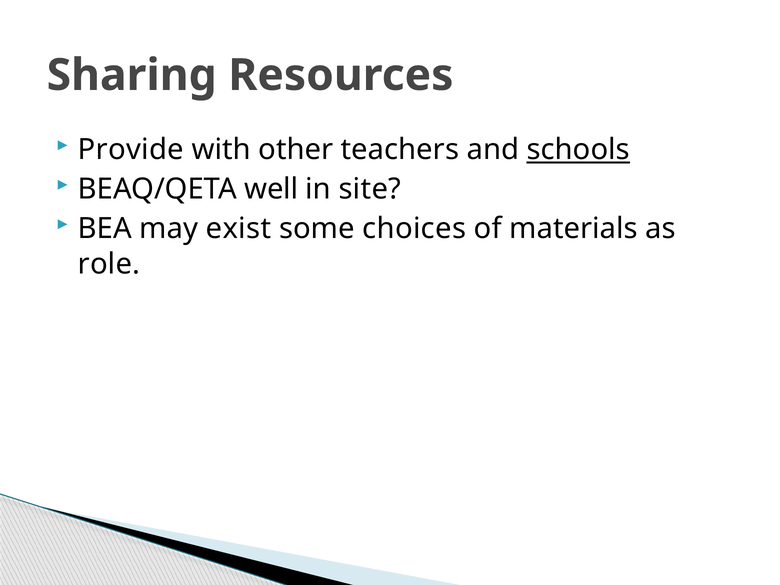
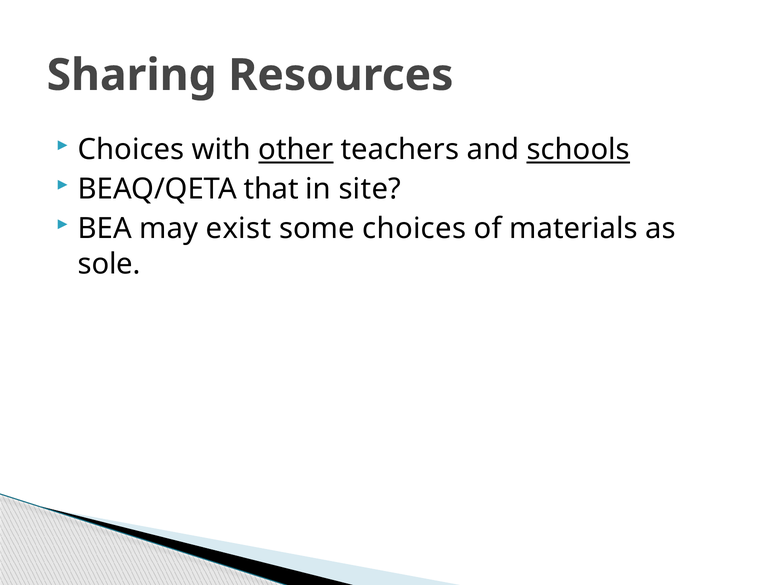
Provide: Provide -> Choices (131, 150)
other underline: none -> present (296, 150)
well: well -> that (271, 189)
role: role -> sole (109, 264)
